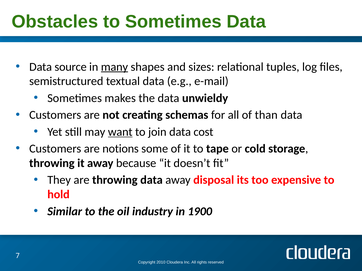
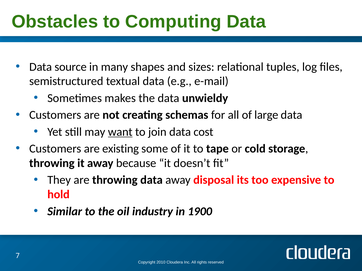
to Sometimes: Sometimes -> Computing (173, 22)
many underline: present -> none (114, 67)
than: than -> large (266, 115)
notions: notions -> existing (121, 149)
